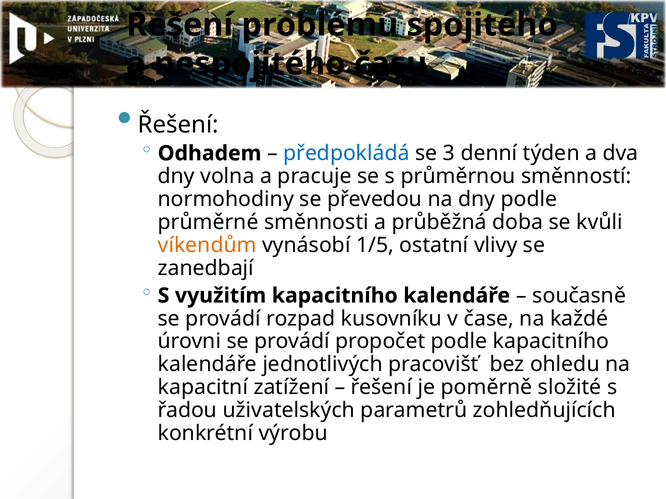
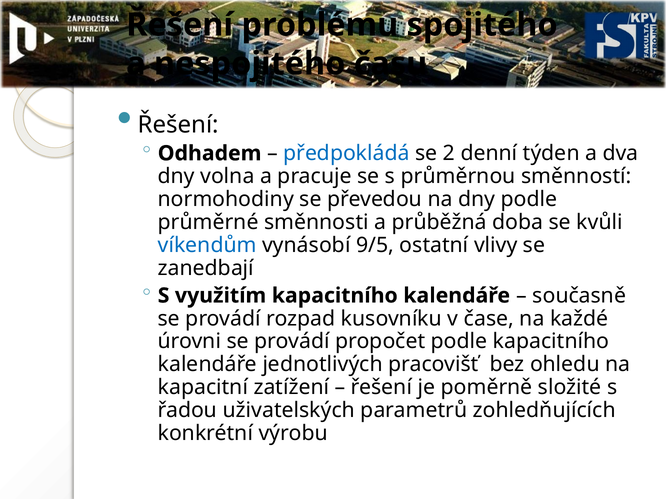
3: 3 -> 2 (449, 154)
víkendům colour: orange -> blue (207, 245)
1/5: 1/5 -> 9/5 (375, 245)
